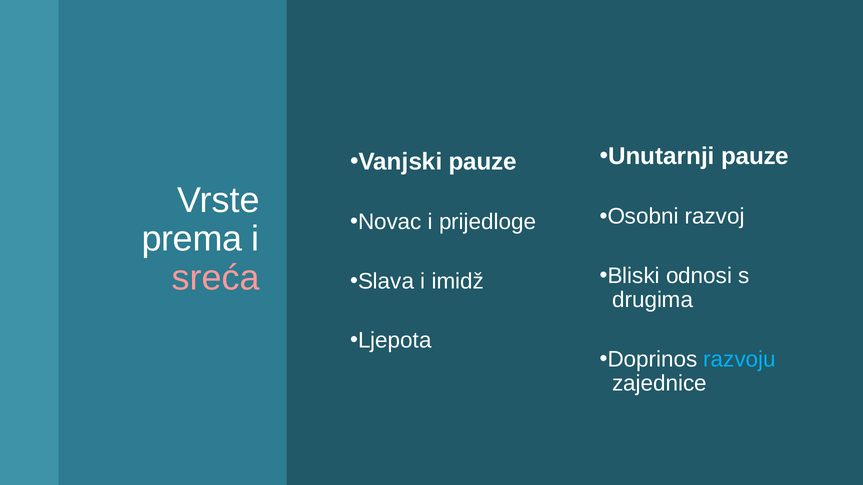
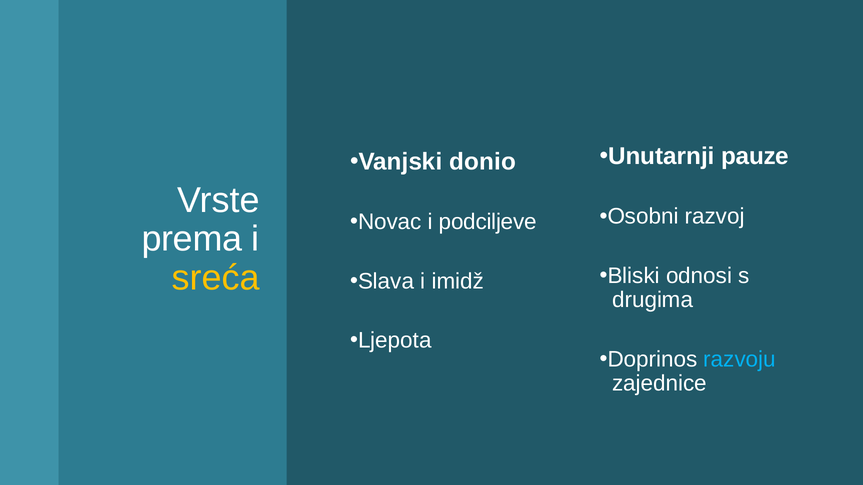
Vanjski pauze: pauze -> donio (483, 162)
prijedloge: prijedloge -> podciljeve (488, 222)
sreća colour: pink -> yellow (216, 278)
